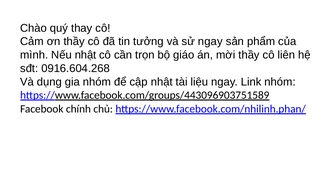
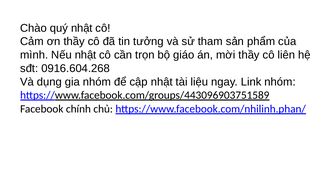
quý thay: thay -> nhật (82, 28)
sử ngay: ngay -> tham (210, 42)
